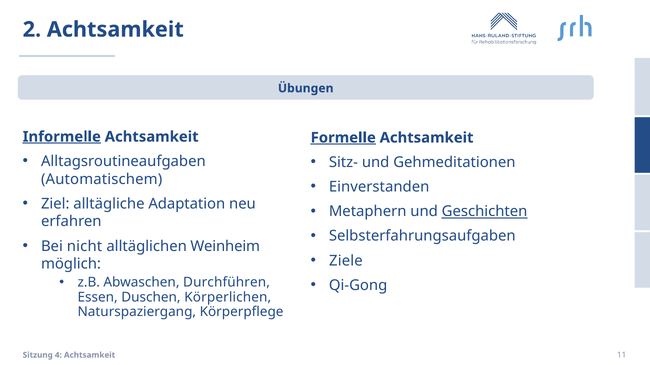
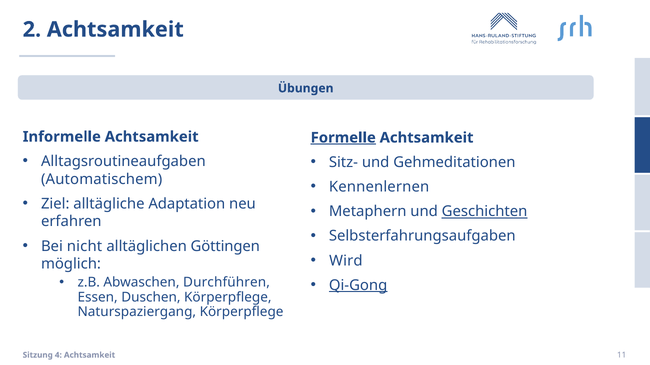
Informelle underline: present -> none (62, 137)
Einverstanden: Einverstanden -> Kennenlernen (379, 187)
Weinheim: Weinheim -> Göttingen (225, 247)
Ziele: Ziele -> Wird (346, 261)
Qi-Gong underline: none -> present (358, 286)
Duschen Körperlichen: Körperlichen -> Körperpflege (228, 298)
